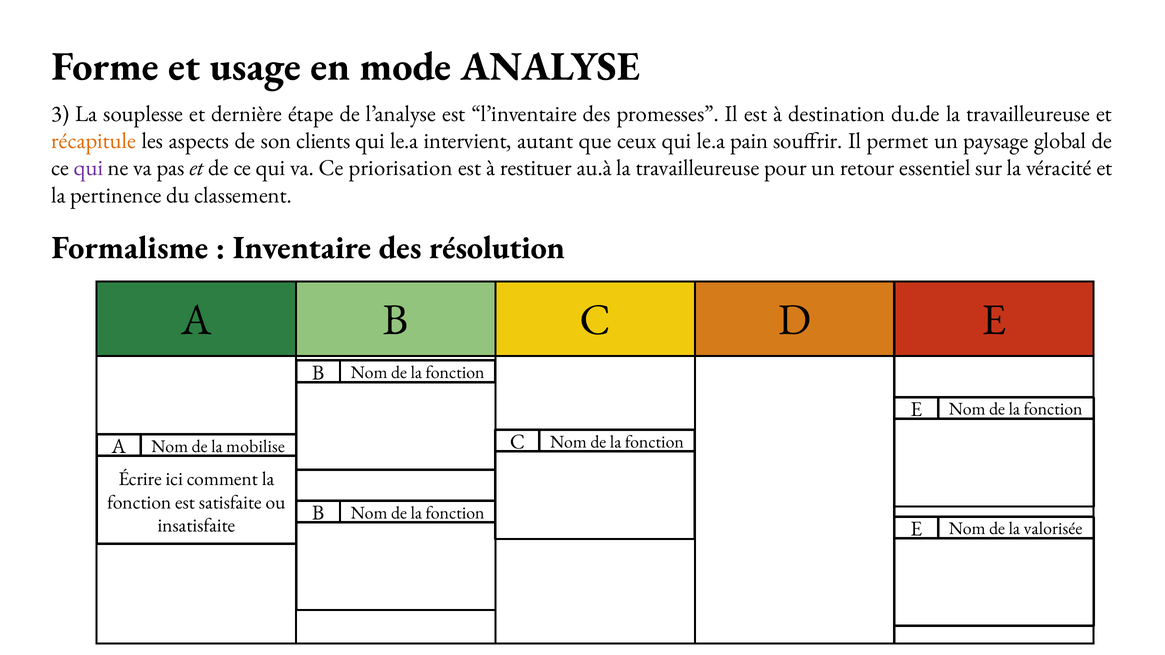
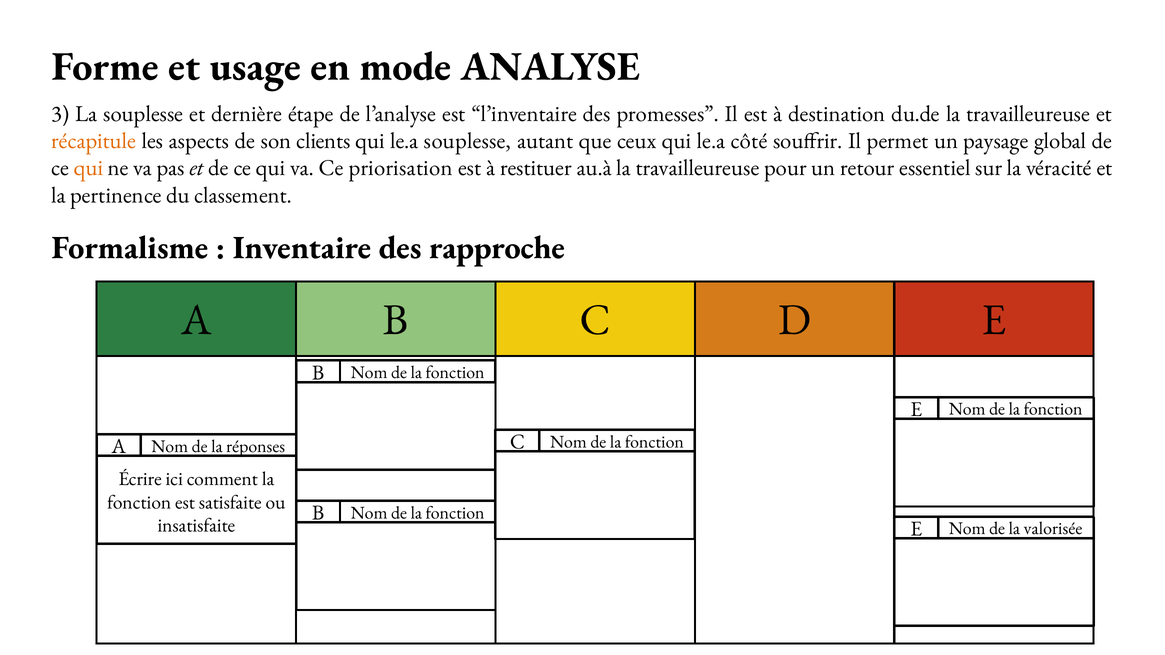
le.a intervient: intervient -> souplesse (468, 141)
pain: pain -> côté (749, 141)
qui colour: purple -> orange (88, 168)
résolution: résolution -> rapproche (497, 248)
mobilise: mobilise -> réponses (256, 446)
